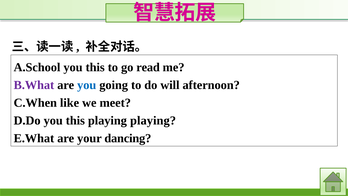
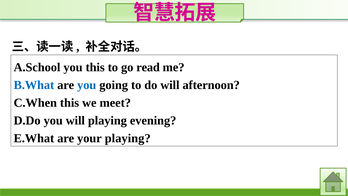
B.What colour: purple -> blue (34, 85)
C.When like: like -> this (70, 103)
D.Do you this: this -> will (75, 120)
playing playing: playing -> evening (153, 120)
your dancing: dancing -> playing (128, 138)
